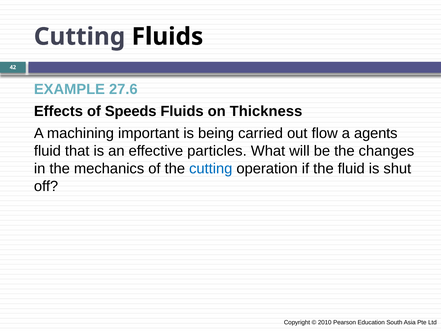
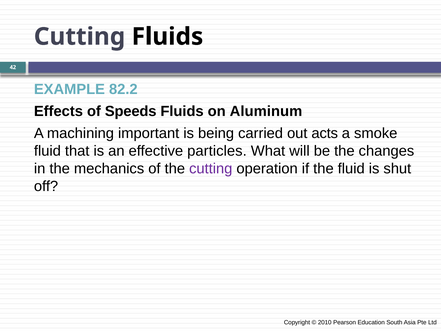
27.6: 27.6 -> 82.2 (123, 89)
Thickness: Thickness -> Aluminum (266, 111)
flow: flow -> acts (325, 133)
agents: agents -> smoke (376, 133)
cutting colour: blue -> purple (211, 168)
